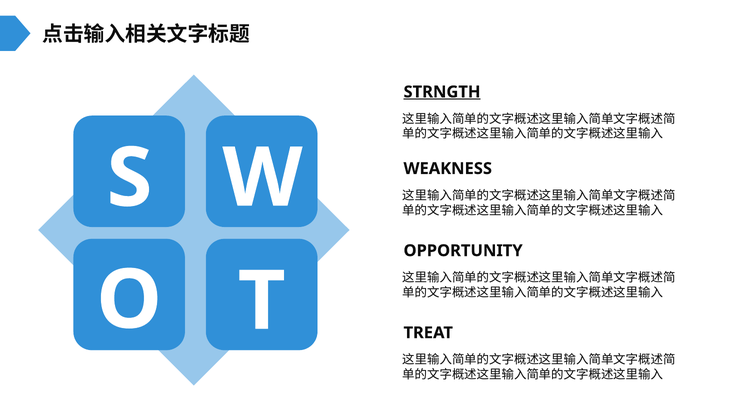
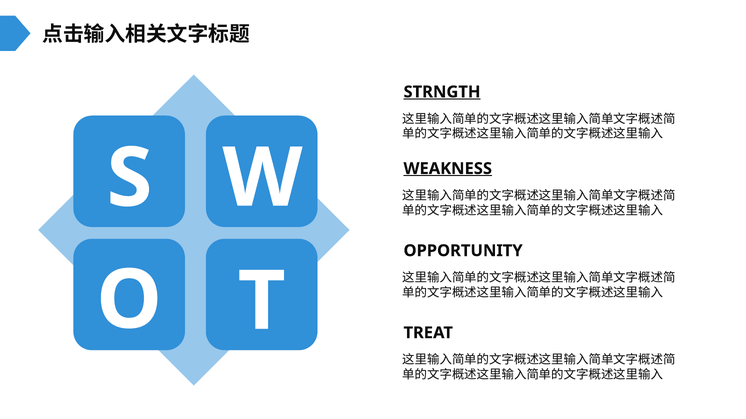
WEAKNESS underline: none -> present (448, 169)
